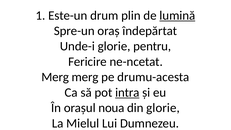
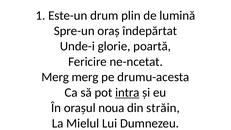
lumină underline: present -> none (177, 15)
pentru: pentru -> poartă (152, 46)
din glorie: glorie -> străin (163, 108)
